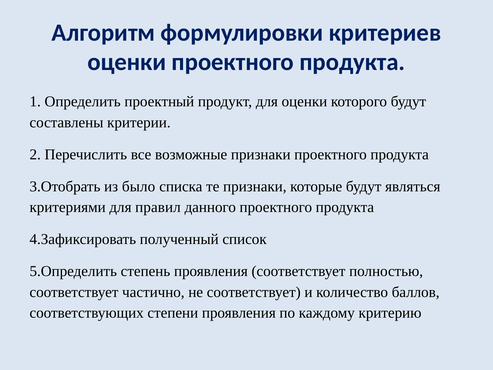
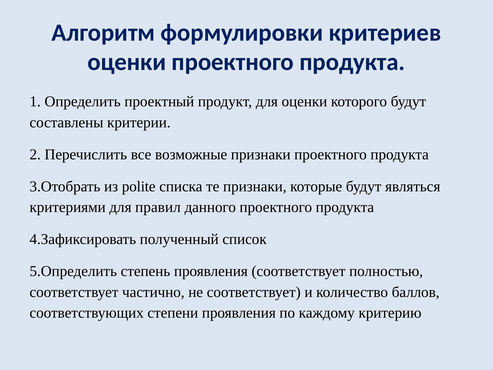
было: было -> polite (139, 186)
